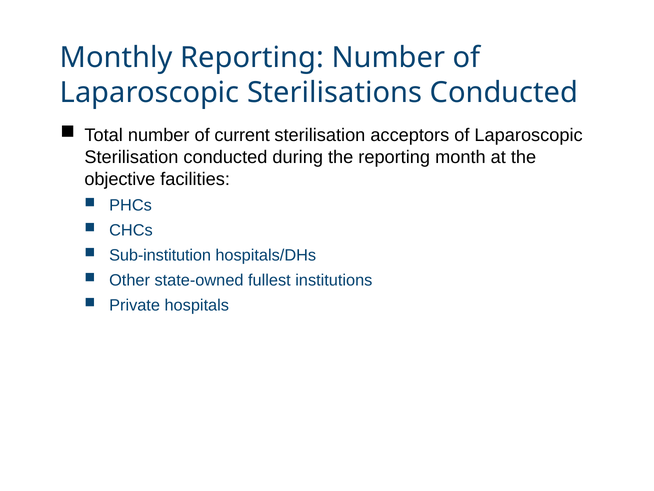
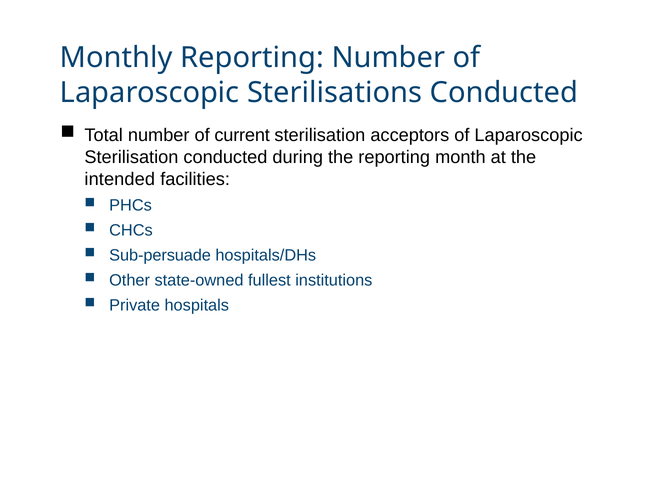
objective: objective -> intended (120, 179)
Sub-institution: Sub-institution -> Sub-persuade (160, 255)
